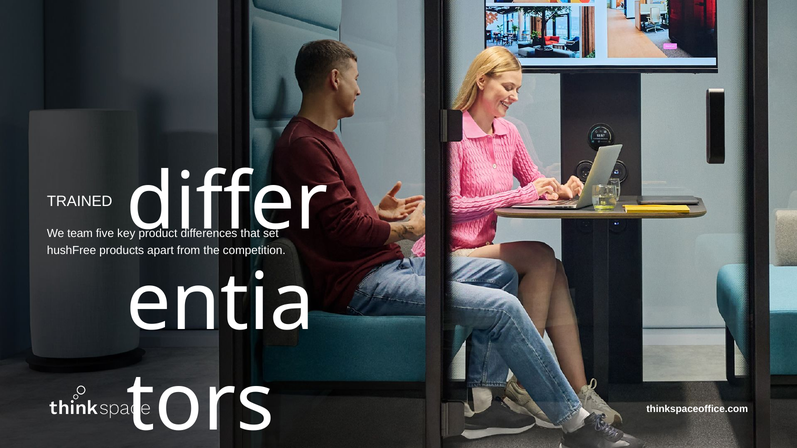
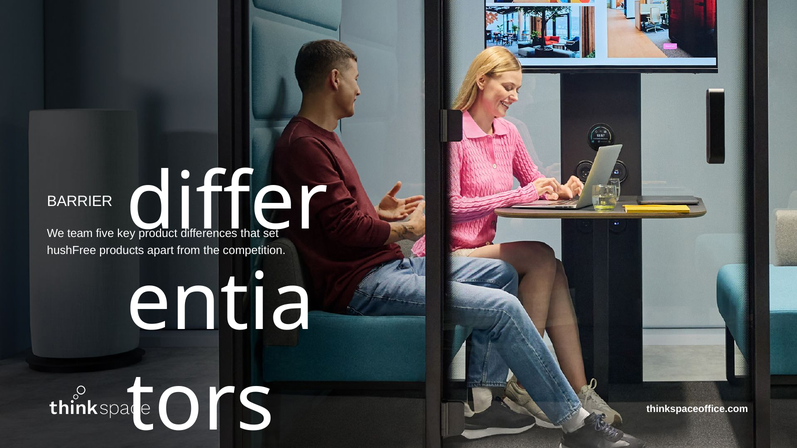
TRAINED: TRAINED -> BARRIER (80, 202)
